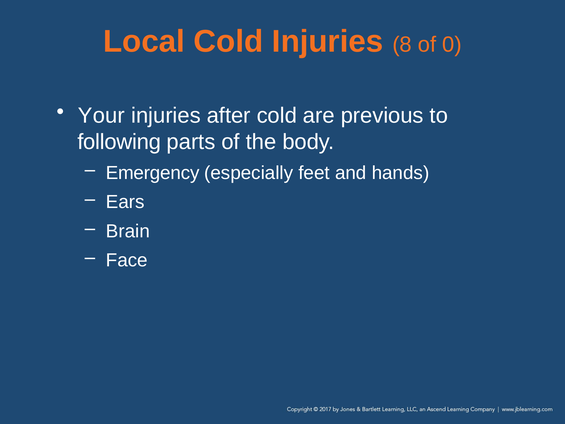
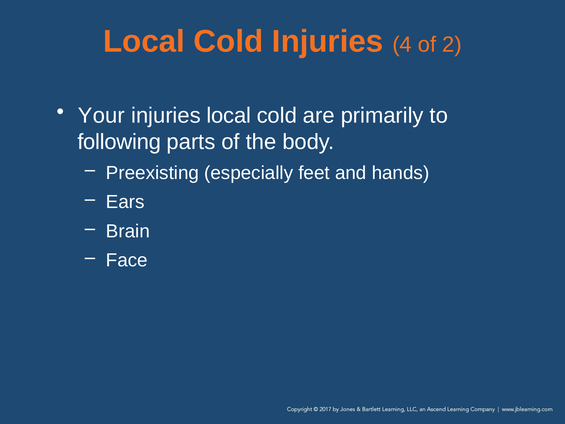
8: 8 -> 4 (402, 45)
0: 0 -> 2 (452, 45)
injuries after: after -> local (229, 115)
previous: previous -> primarily (382, 115)
Emergency: Emergency -> Preexisting (152, 173)
